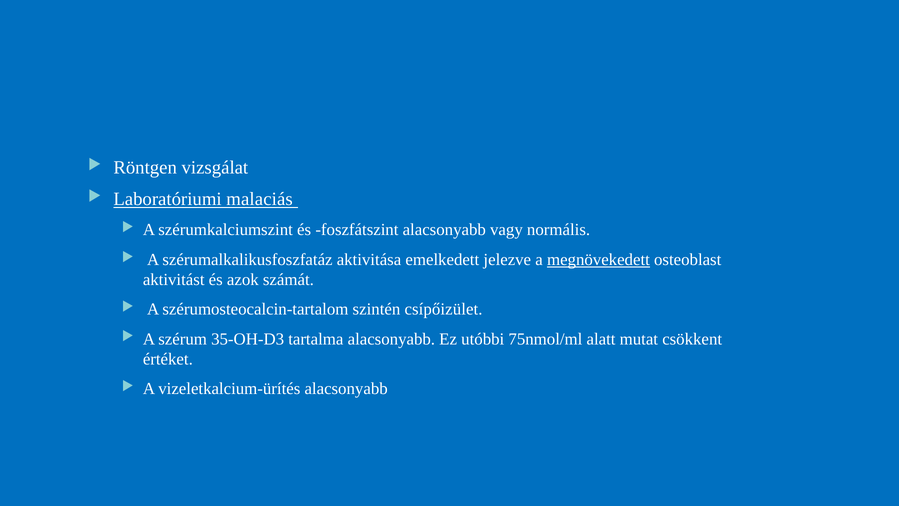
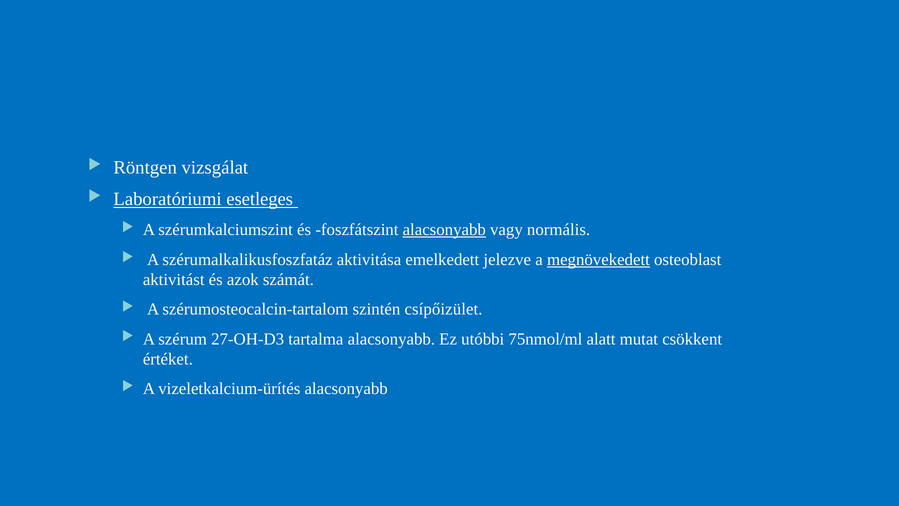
malaciás: malaciás -> esetleges (260, 199)
alacsonyabb underline: none -> present (444, 230)
35-OH-D3: 35-OH-D3 -> 27-OH-D3 (248, 339)
